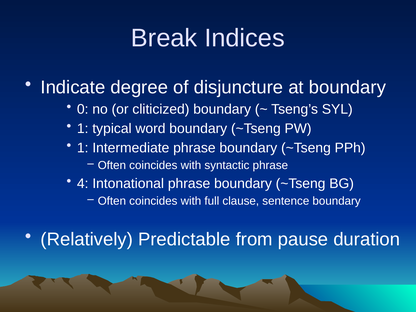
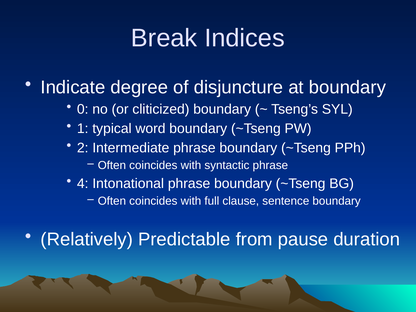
1: 1 -> 2 (83, 148)
